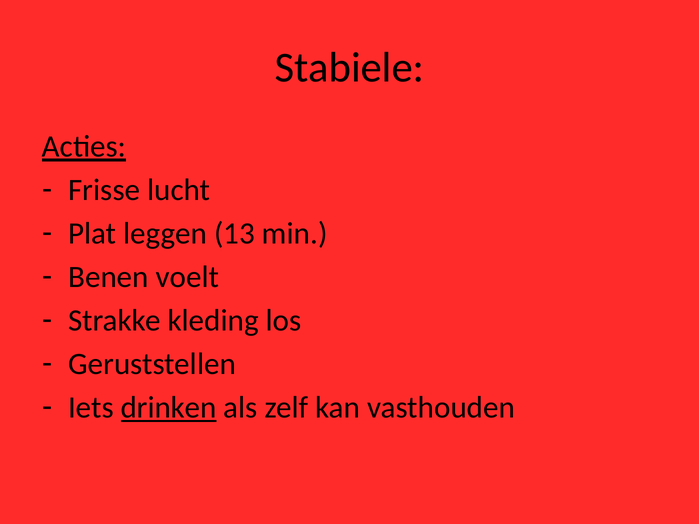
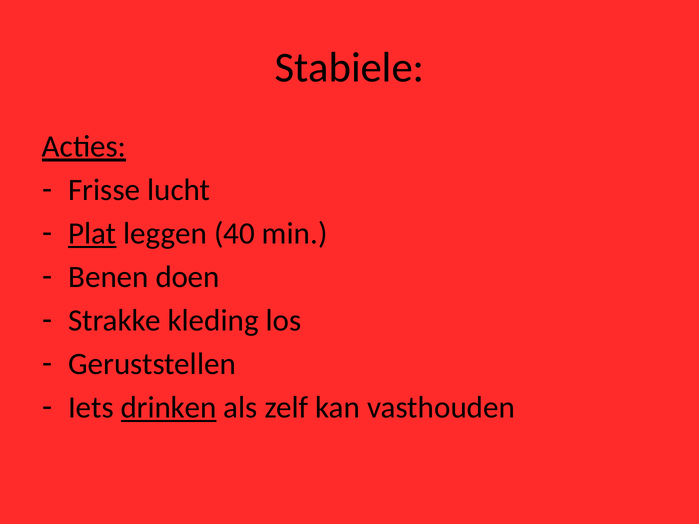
Plat underline: none -> present (92, 234)
13: 13 -> 40 (234, 234)
voelt: voelt -> doen (188, 277)
